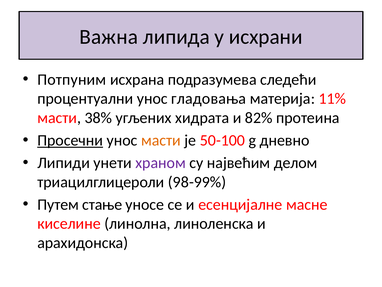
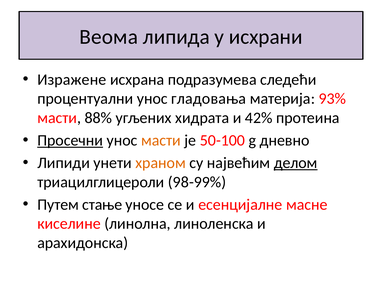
Важна: Важна -> Веома (109, 37)
Потпуним: Потпуним -> Изражене (72, 79)
11%: 11% -> 93% (332, 99)
38%: 38% -> 88% (98, 118)
82%: 82% -> 42% (259, 118)
храном colour: purple -> orange (161, 163)
делом underline: none -> present (296, 163)
